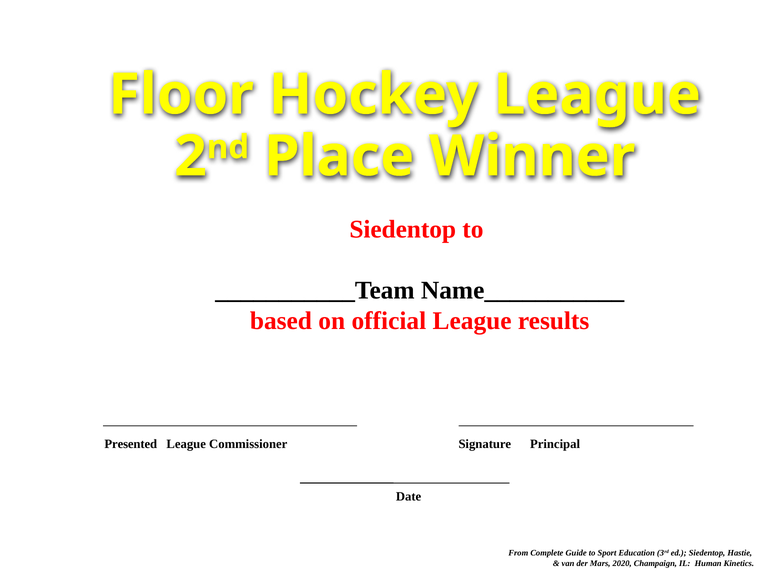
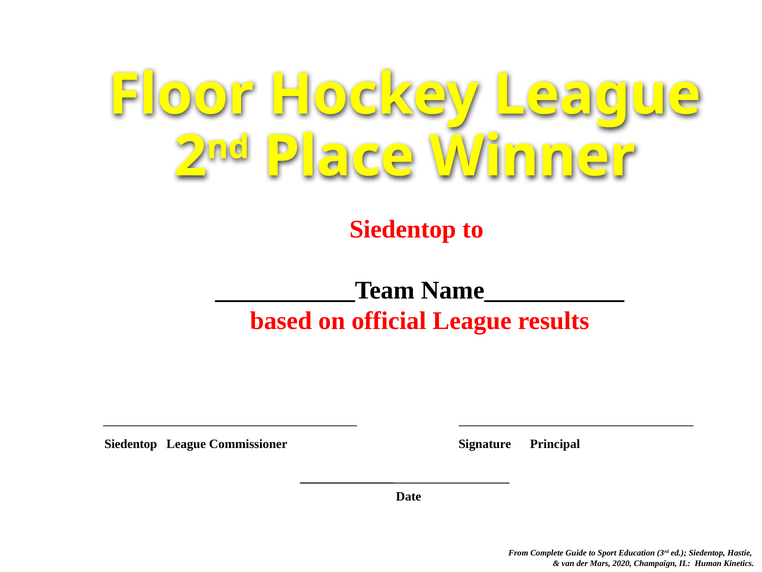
Presented: Presented -> Siedentop (131, 444)
